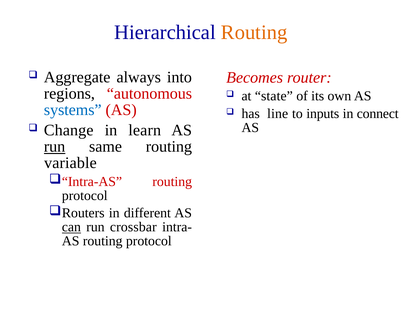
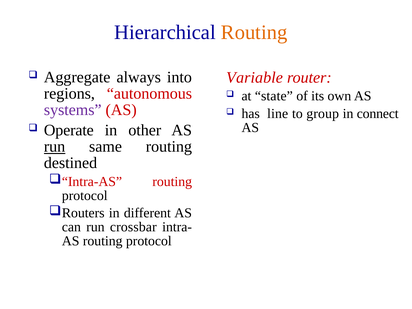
Becomes: Becomes -> Variable (255, 77)
systems colour: blue -> purple (73, 110)
inputs: inputs -> group (323, 114)
Change: Change -> Operate (69, 130)
learn: learn -> other (145, 130)
variable: variable -> destined (71, 163)
can underline: present -> none (71, 227)
